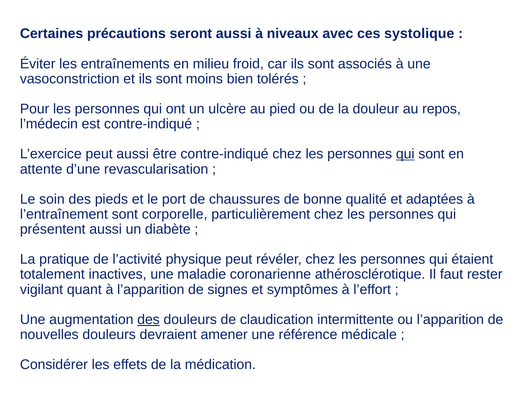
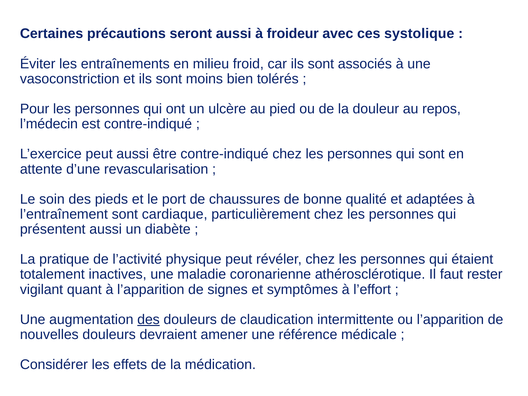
niveaux: niveaux -> froideur (293, 34)
qui underline: present -> none (405, 154)
corporelle: corporelle -> cardiaque (175, 214)
